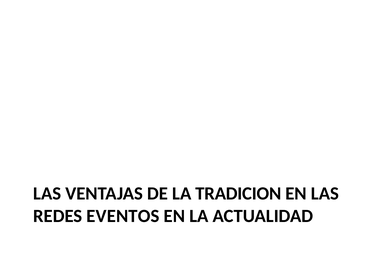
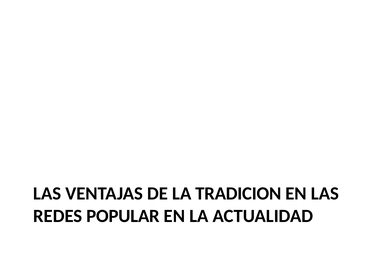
EVENTOS: EVENTOS -> POPULAR (123, 217)
